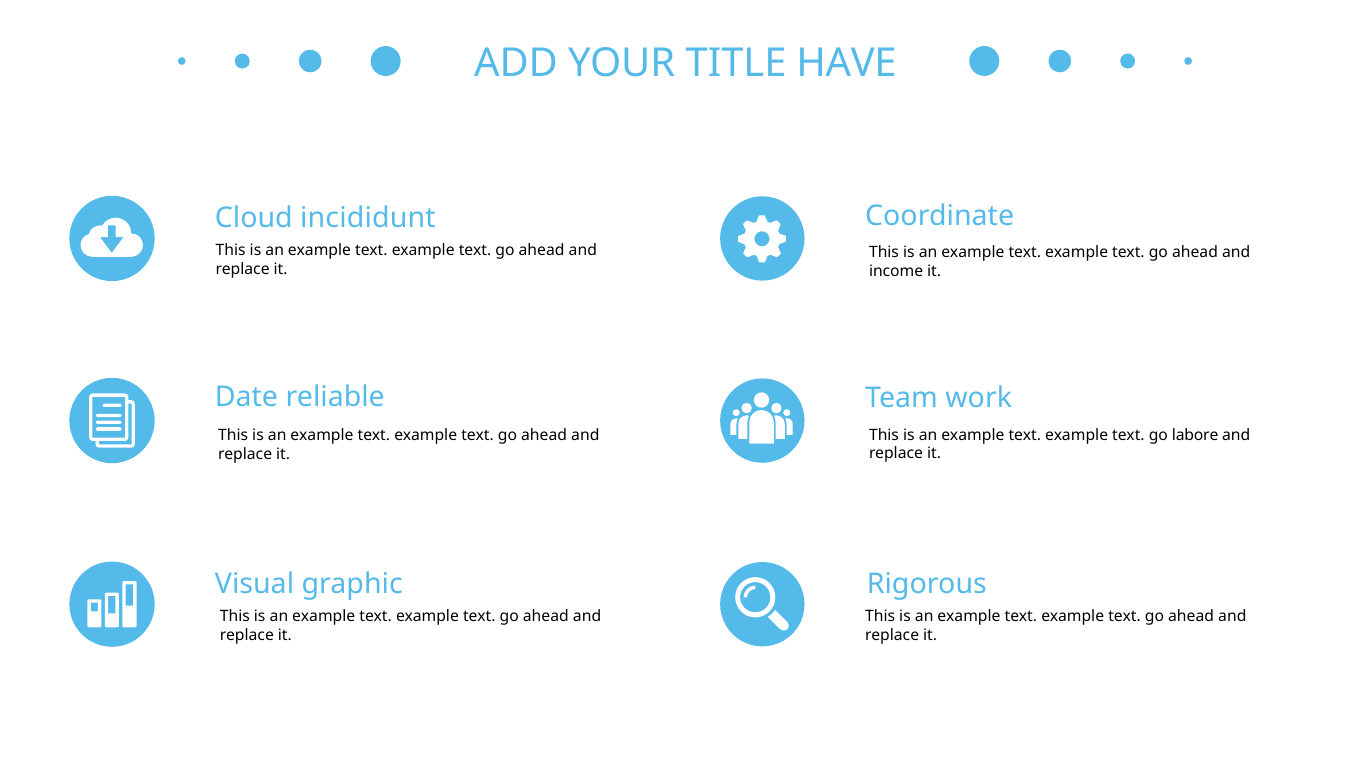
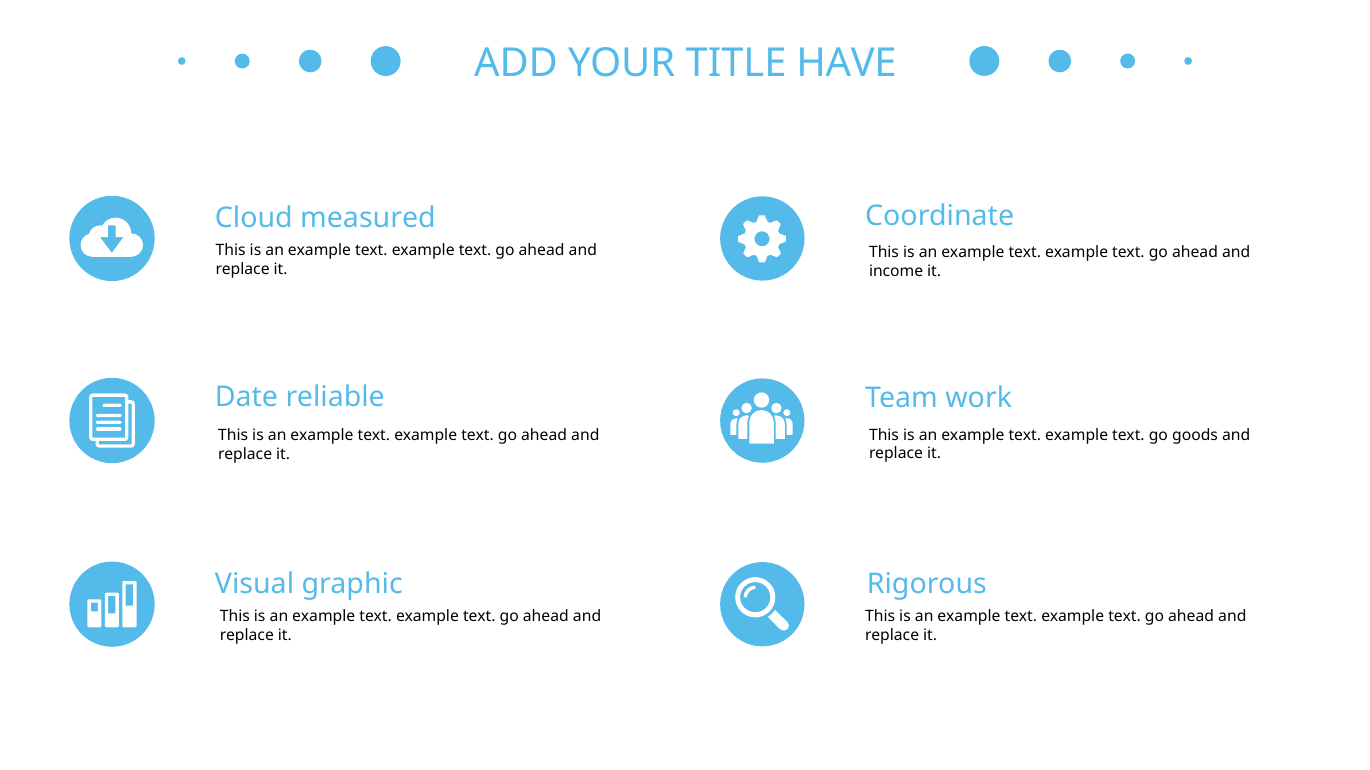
incididunt: incididunt -> measured (368, 218)
labore: labore -> goods (1195, 435)
